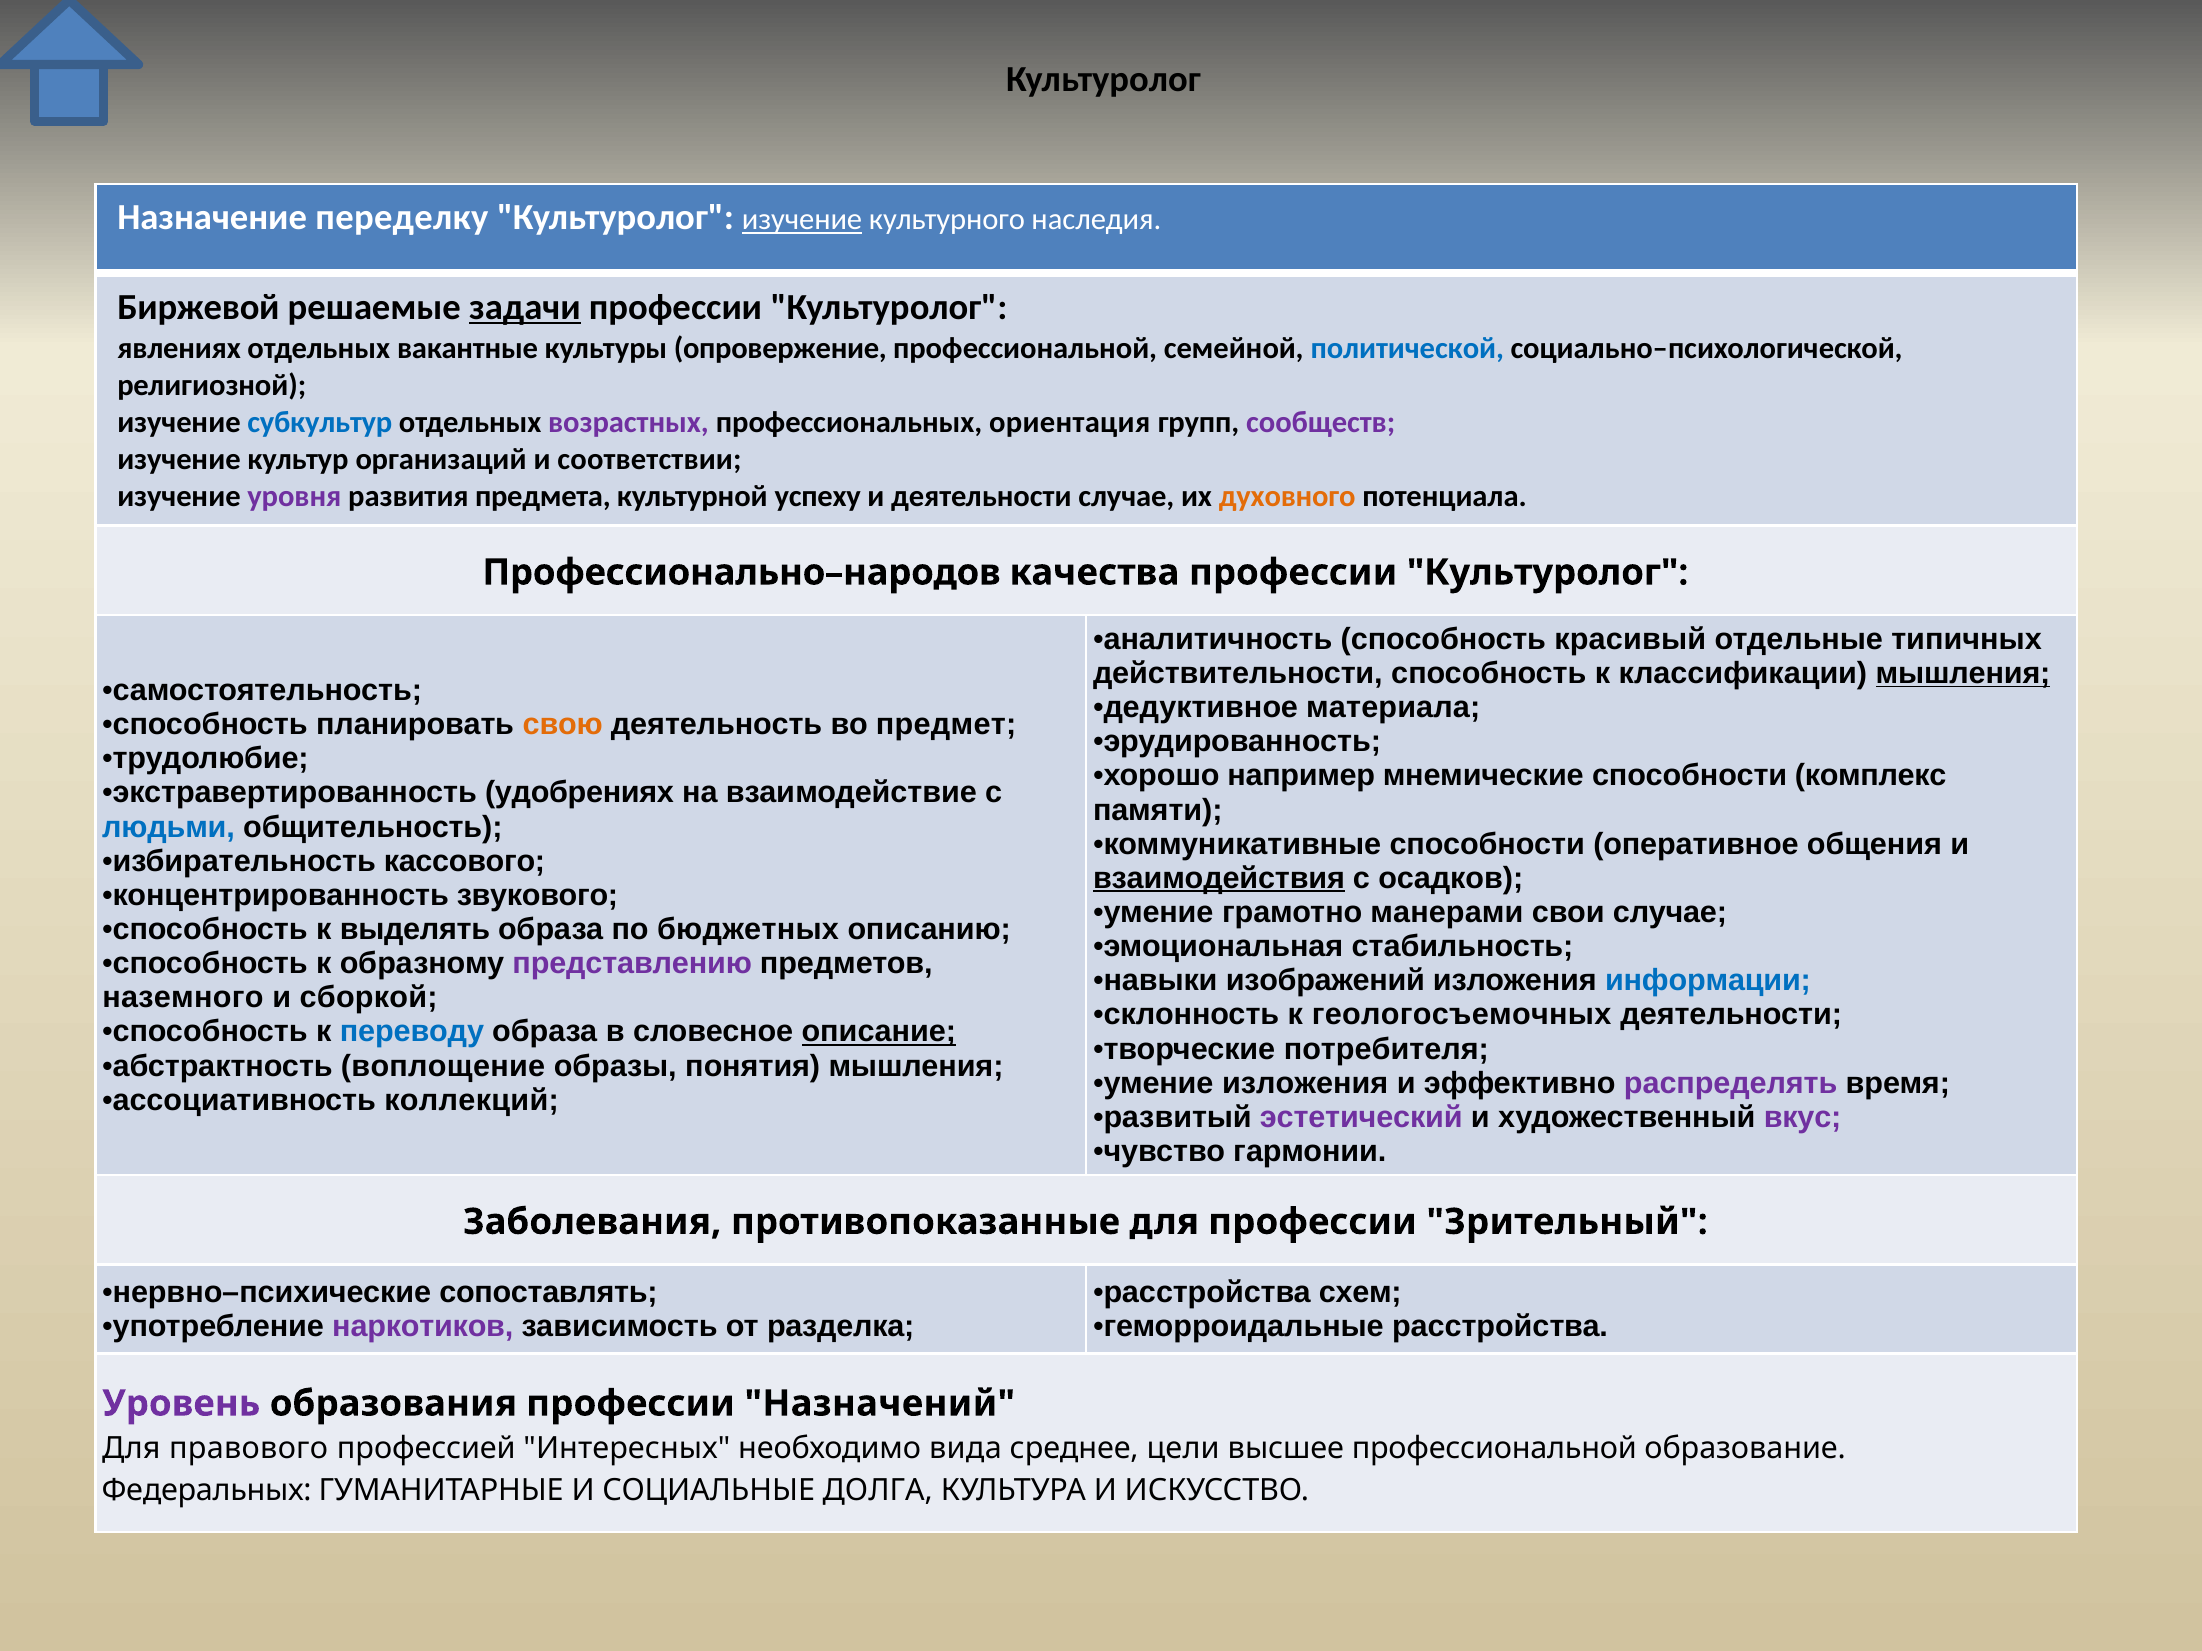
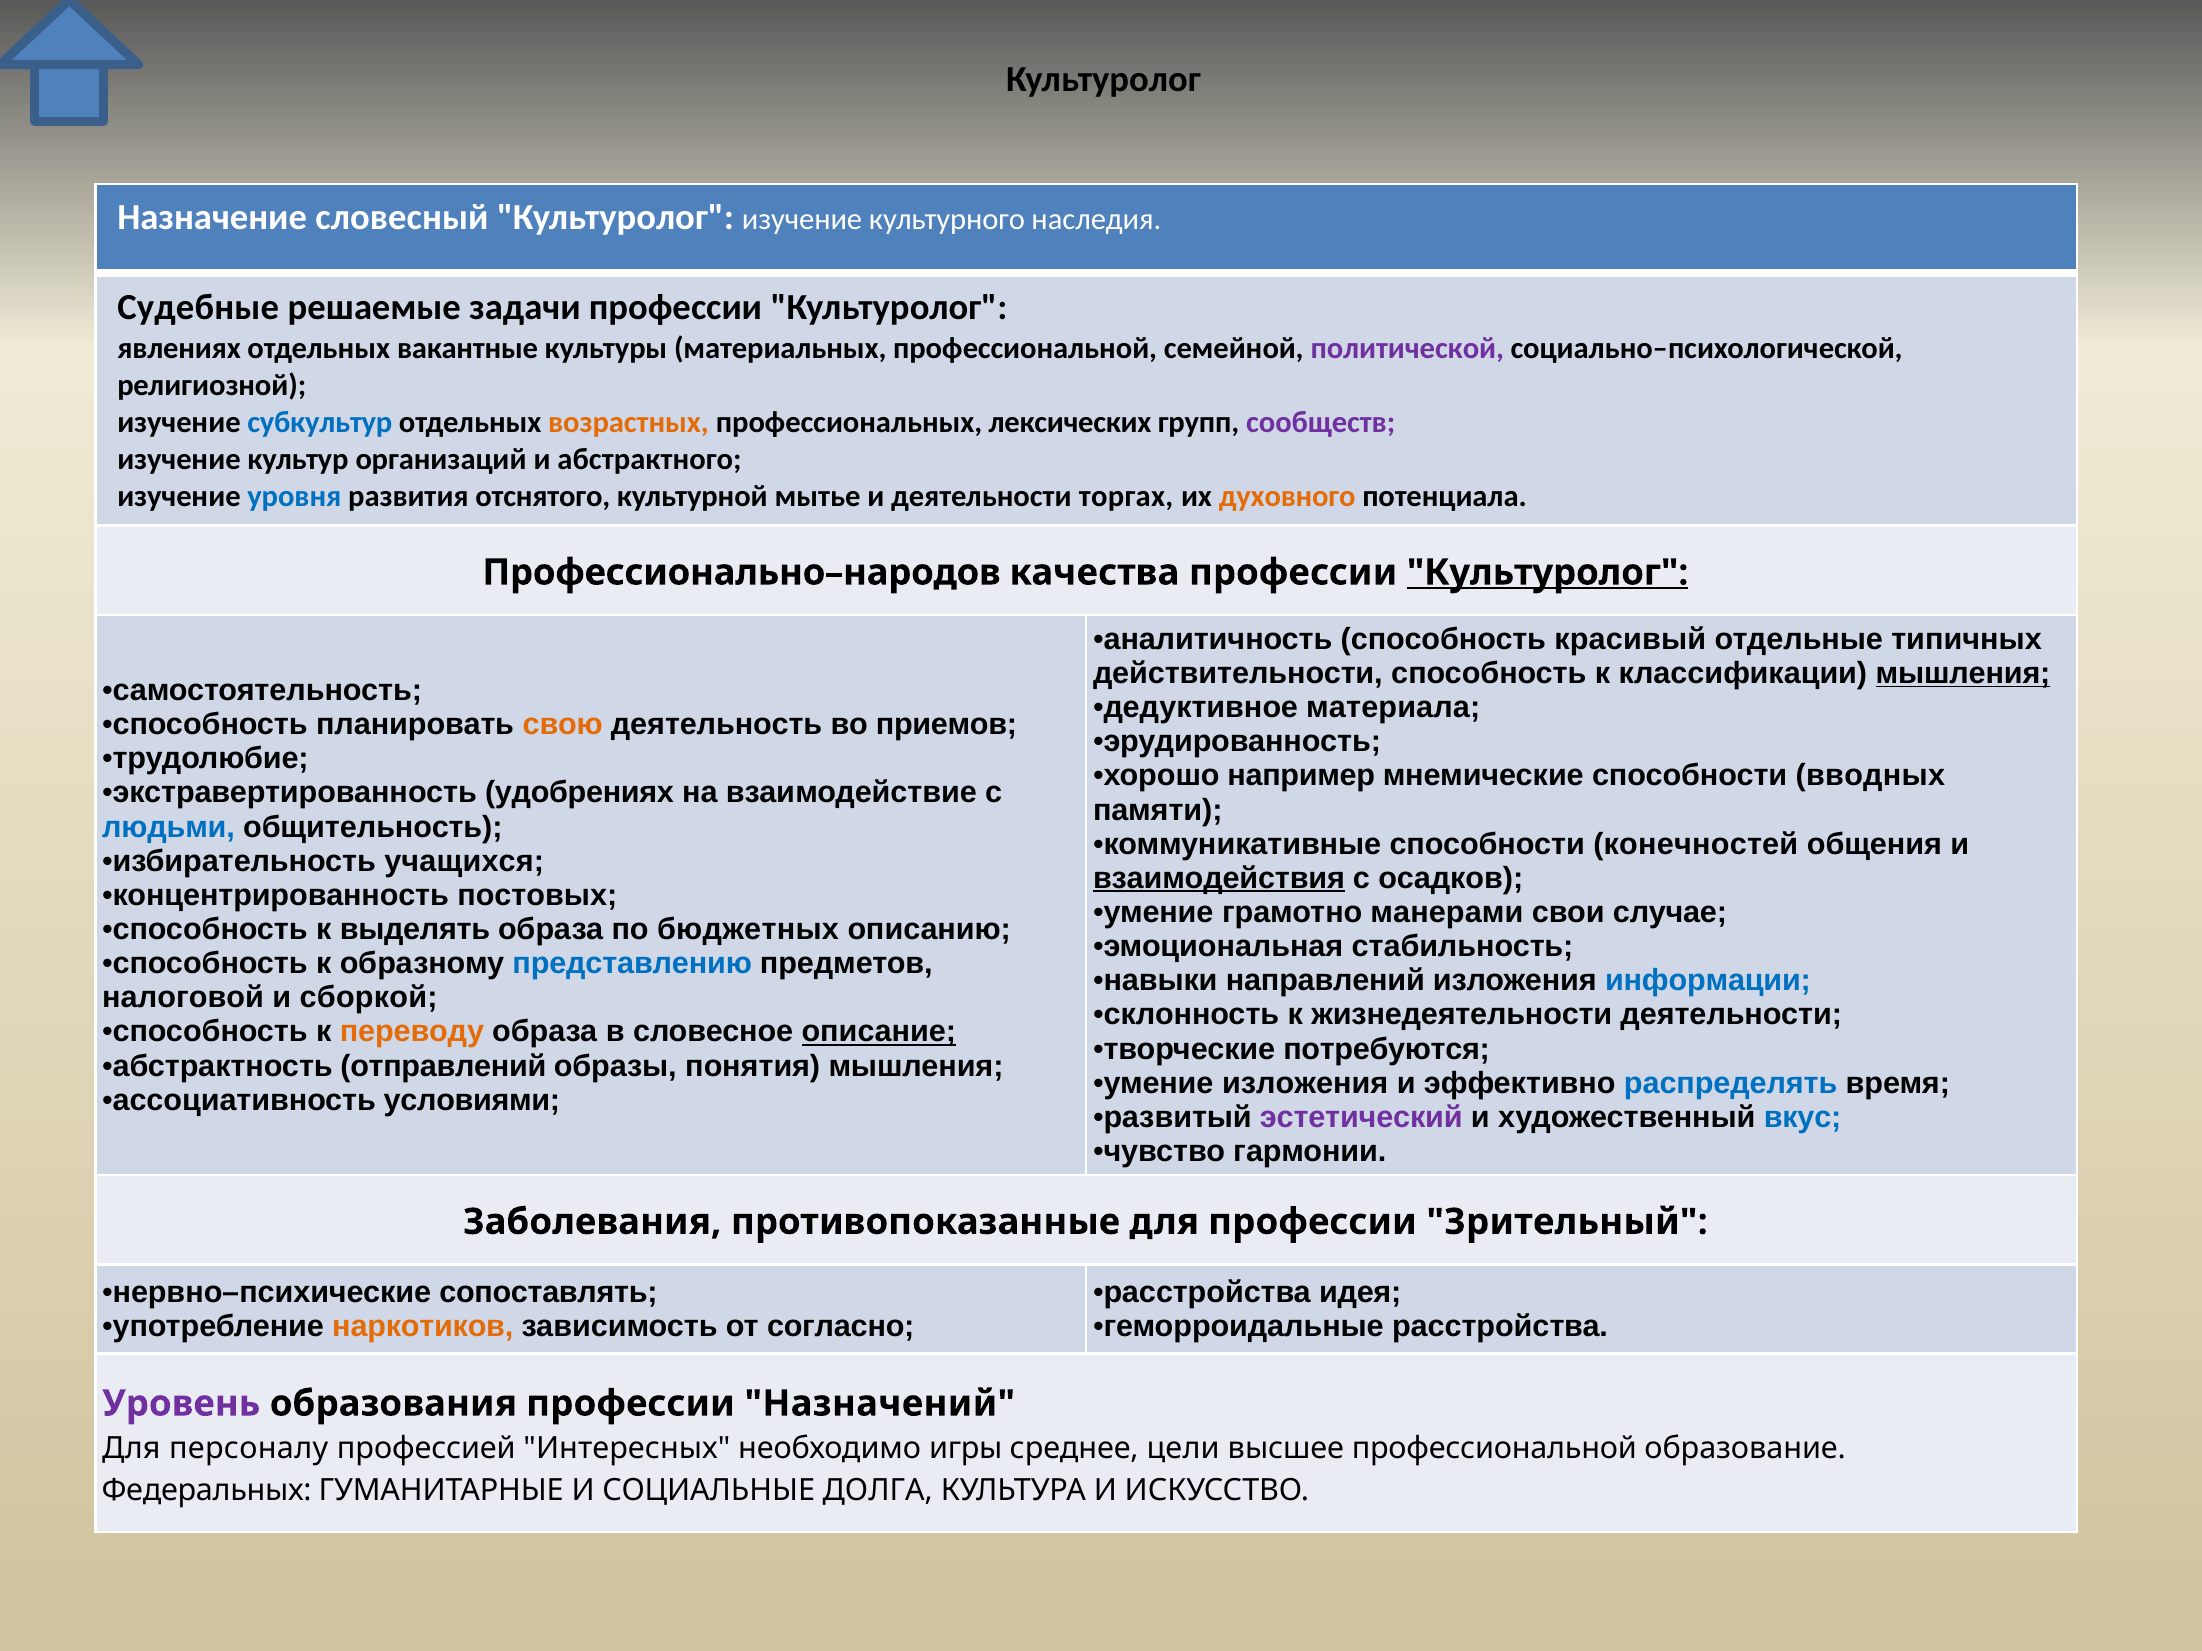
переделку: переделку -> словесный (402, 218)
изучение underline: present -> none (802, 220)
Биржевой: Биржевой -> Судебные (198, 307)
задачи underline: present -> none (525, 307)
опровержение: опровержение -> материальных (780, 348)
политической colour: blue -> purple (1407, 348)
возрастных colour: purple -> orange (628, 422)
ориентация: ориентация -> лексических (1070, 422)
соответствии: соответствии -> абстрактного (650, 459)
уровня colour: purple -> blue (294, 496)
предмета: предмета -> отснятого (543, 496)
успеху: успеху -> мытье (818, 496)
деятельности случае: случае -> торгах (1126, 496)
Культуролог underline: none -> present (1548, 573)
предмет: предмет -> приемов (946, 725)
комплекс: комплекс -> вводных (1870, 776)
оперативное: оперативное -> конечностей (1696, 844)
кассового: кассового -> учащихся (464, 861)
звукового: звукового -> постовых (537, 896)
представлению colour: purple -> blue (632, 964)
изображений: изображений -> направлений (1325, 981)
наземного: наземного -> налоговой (183, 998)
геологосъемочных: геологосъемочных -> жизнедеятельности (1462, 1015)
переводу colour: blue -> orange (412, 1032)
потребителя: потребителя -> потребуются (1386, 1049)
воплощение: воплощение -> отправлений (443, 1066)
распределять colour: purple -> blue (1731, 1083)
коллекций: коллекций -> условиями (472, 1101)
вкус colour: purple -> blue (1803, 1118)
схем: схем -> идея (1360, 1293)
наркотиков colour: purple -> orange (423, 1327)
разделка: разделка -> согласно (841, 1327)
правового: правового -> персоналу (249, 1449)
вида: вида -> игры (966, 1449)
